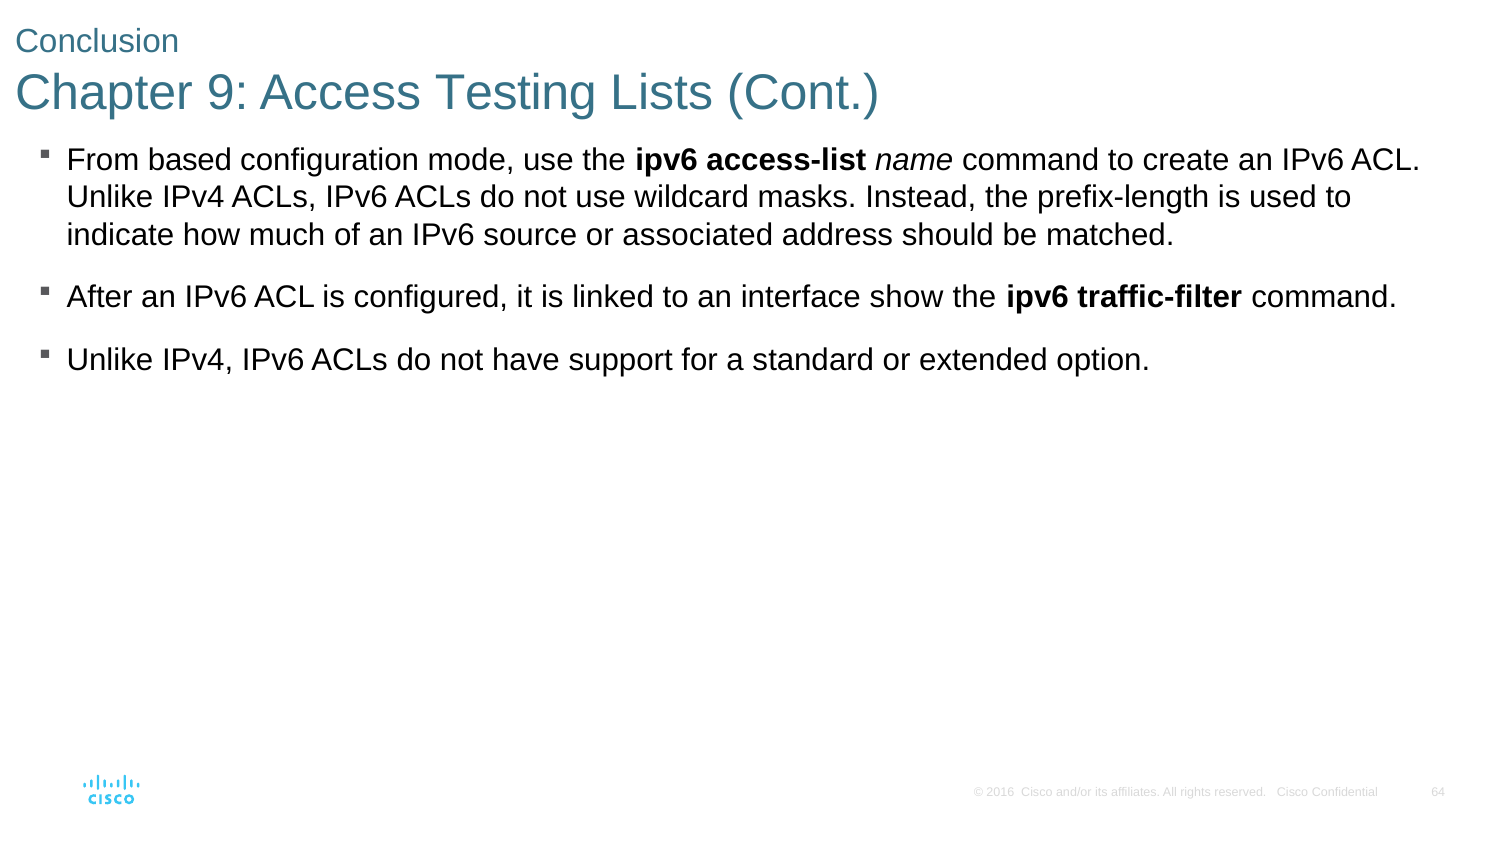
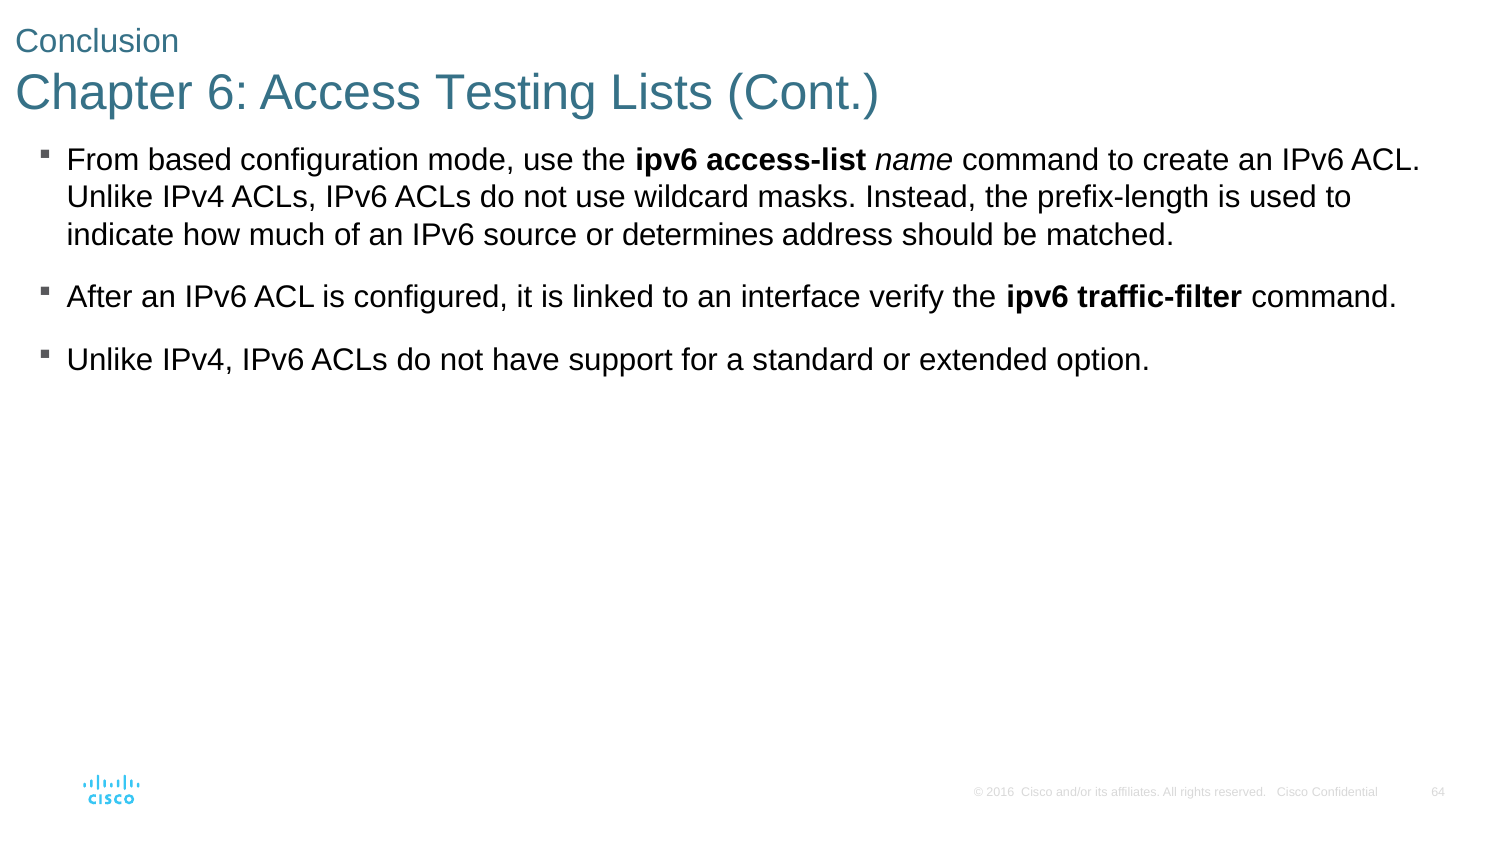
9: 9 -> 6 (228, 93)
associated: associated -> determines (698, 235)
show: show -> verify (907, 297)
